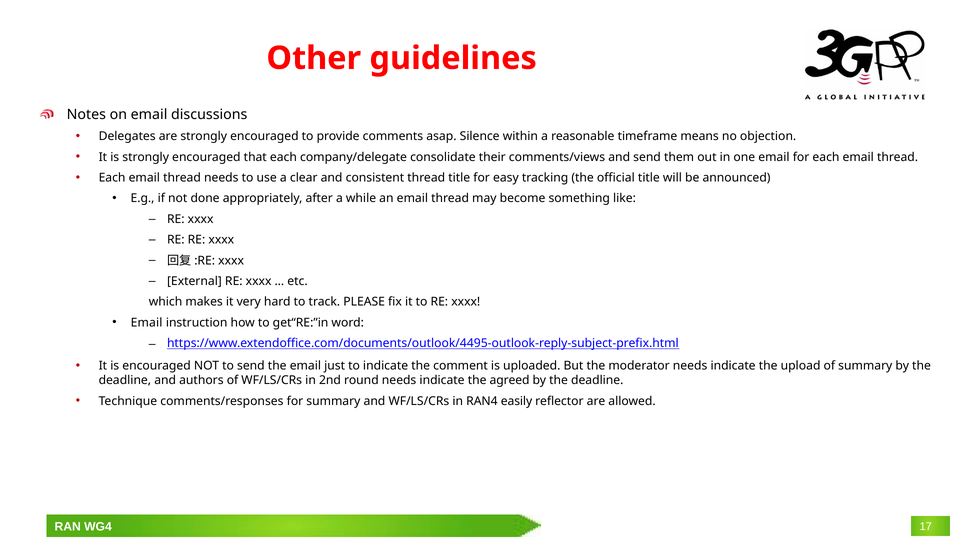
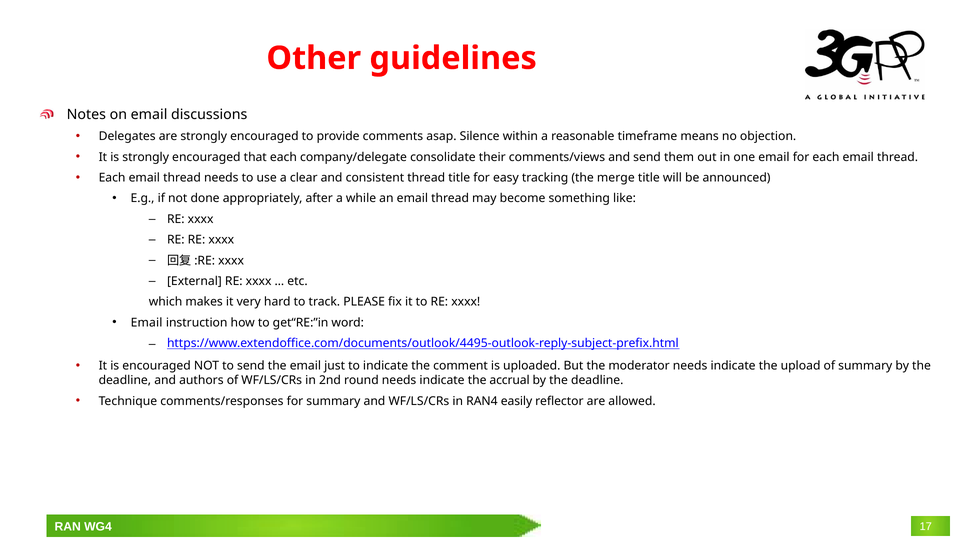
official: official -> merge (616, 178)
agreed: agreed -> accrual (510, 381)
